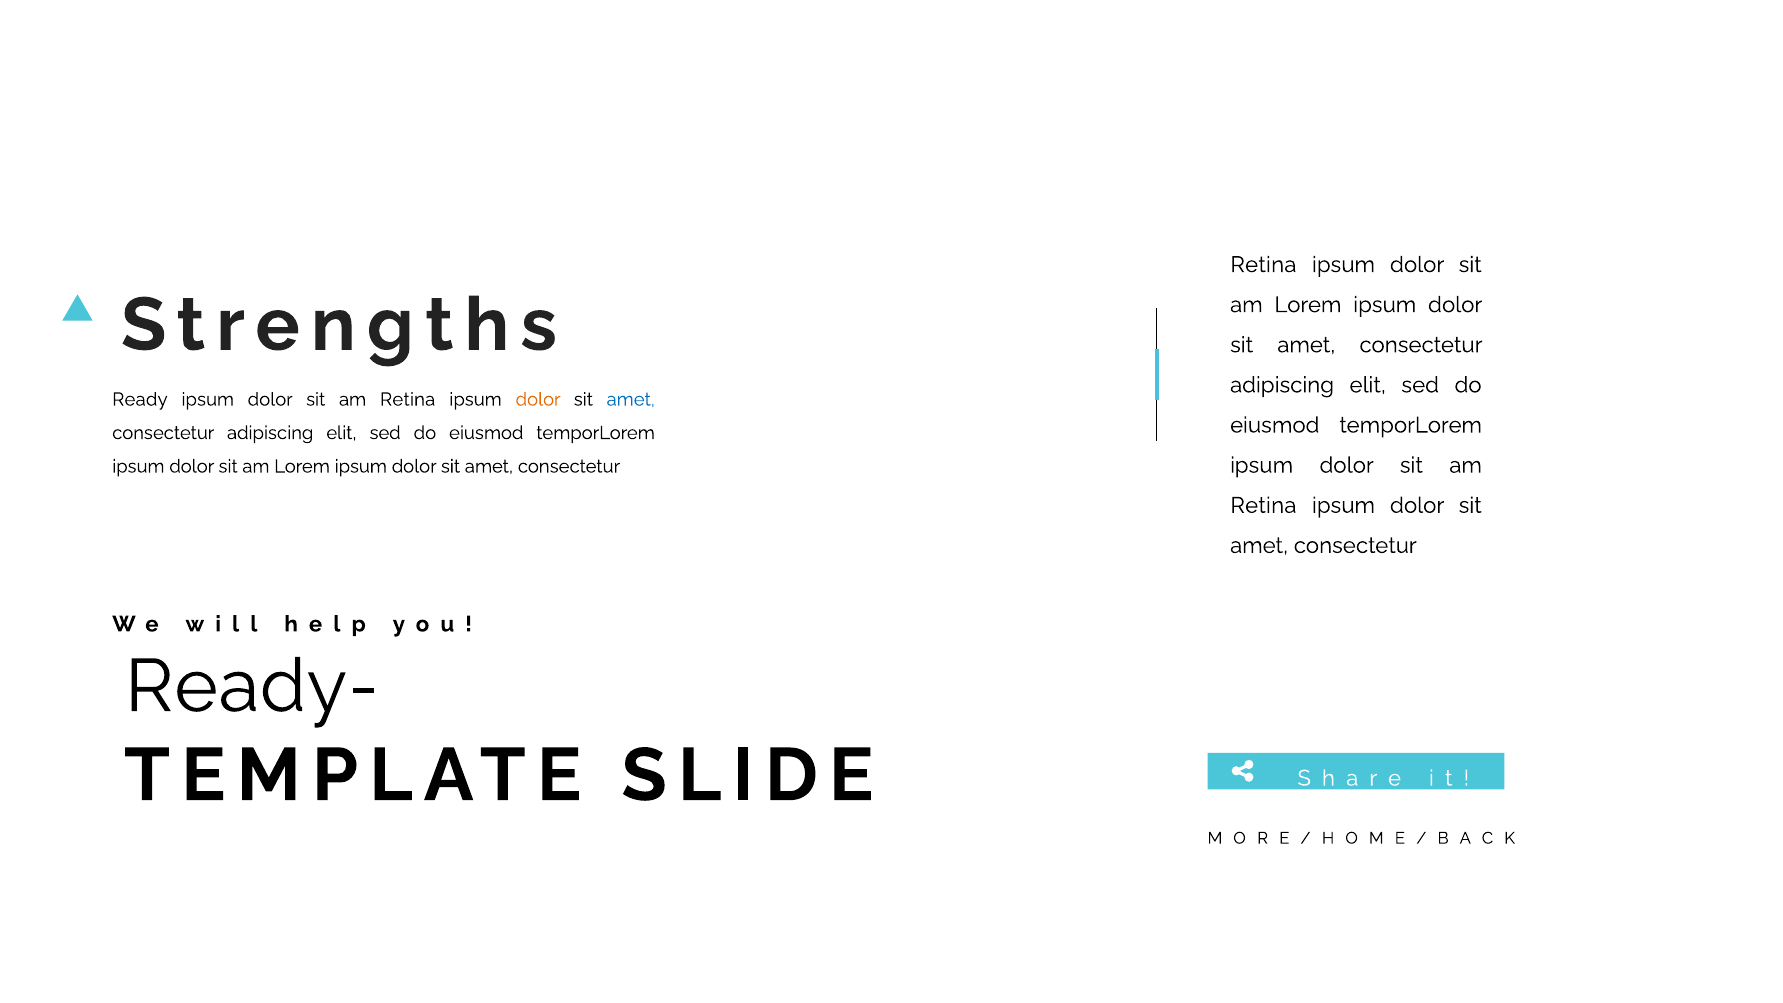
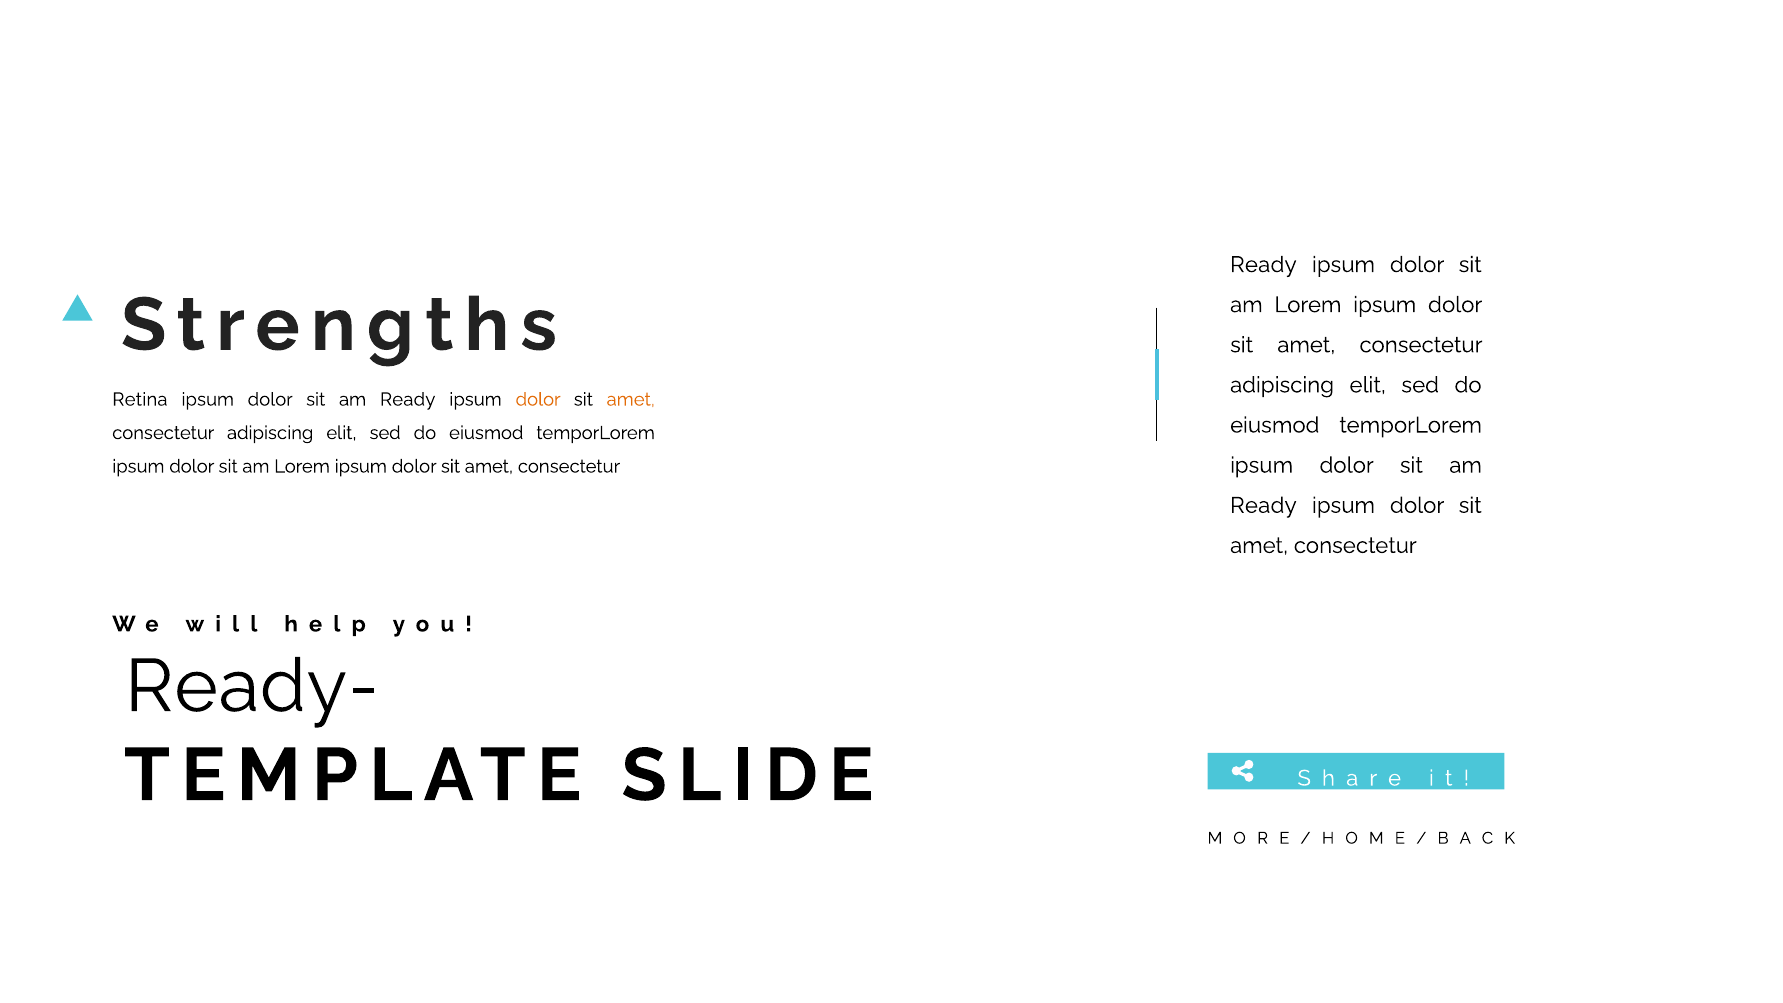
Retina: Retina -> Ready (1263, 265)
Ready: Ready -> Retina (140, 399)
Retina: Retina -> Ready (408, 399)
amet colour: blue -> orange (631, 399)
Retina: Retina -> Ready (1263, 505)
